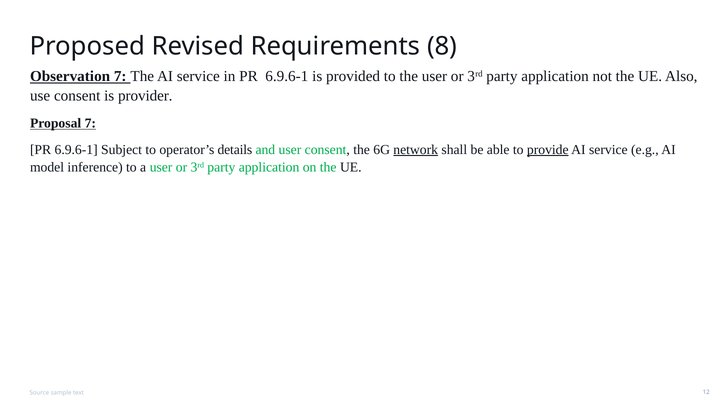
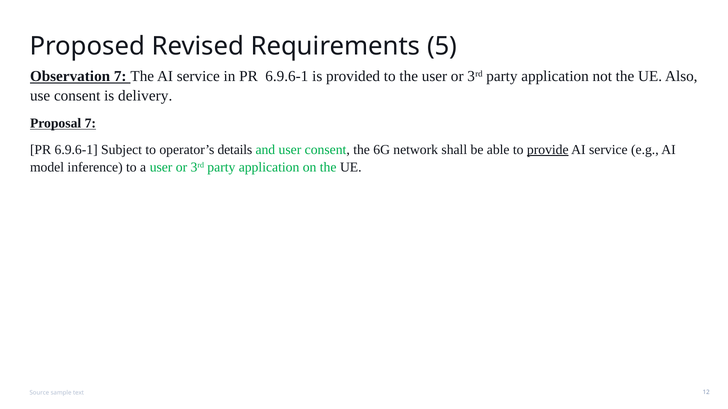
8: 8 -> 5 (442, 46)
provider: provider -> delivery (145, 96)
network underline: present -> none (416, 150)
